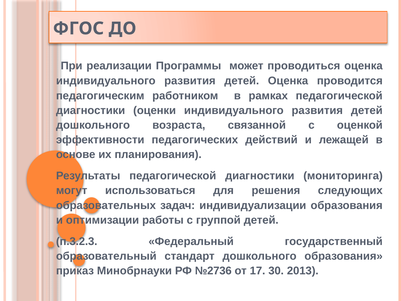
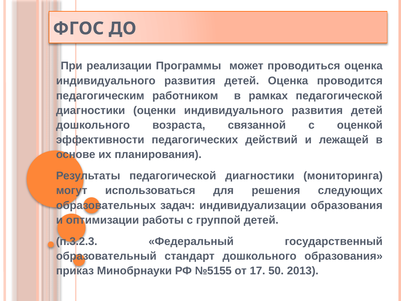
№2736: №2736 -> №5155 (213, 271)
30: 30 -> 50 (276, 271)
